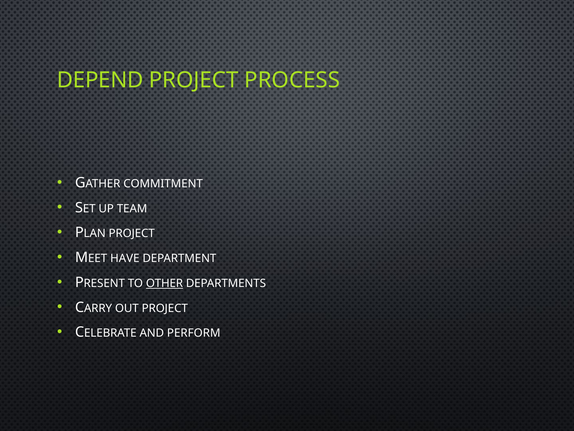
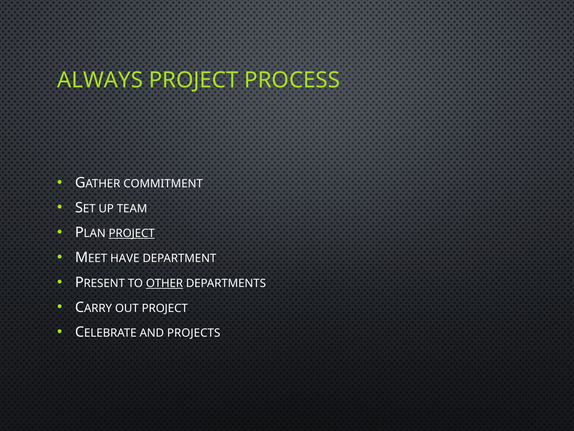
DEPEND: DEPEND -> ALWAYS (100, 80)
PROJECT underline: none -> present (132, 233)
PERFORM: PERFORM -> PROJECTS (194, 333)
